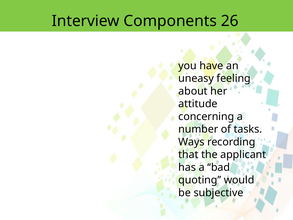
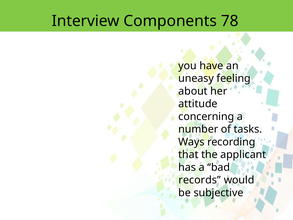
26: 26 -> 78 (230, 21)
quoting: quoting -> records (200, 180)
